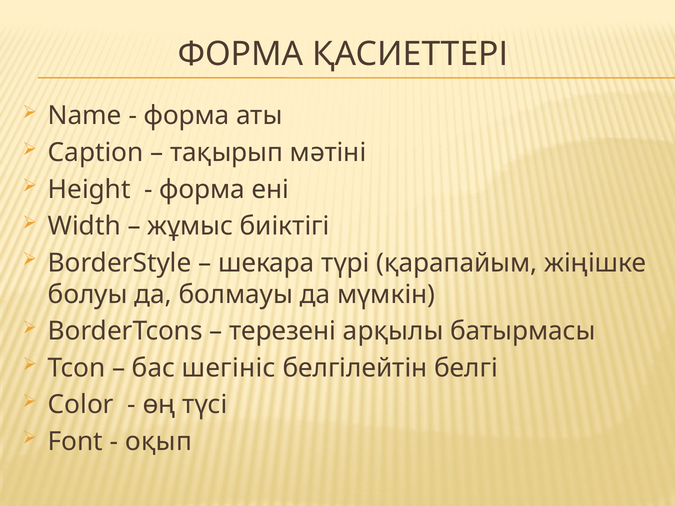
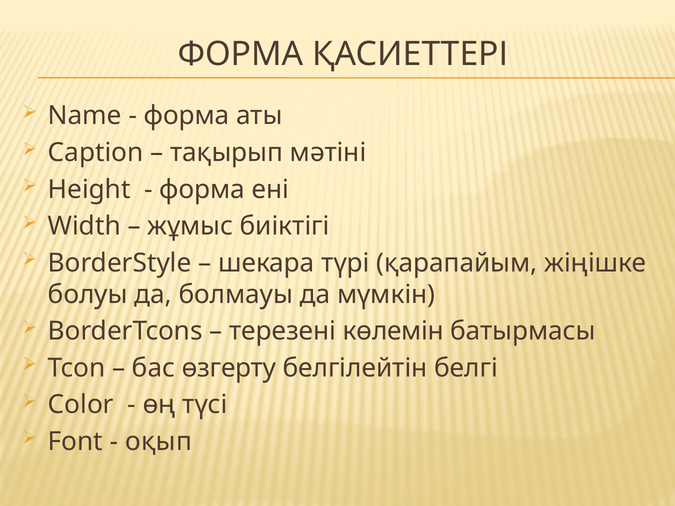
арқылы: арқылы -> көлемін (393, 331)
шегініс: шегініс -> өзгерту (229, 368)
